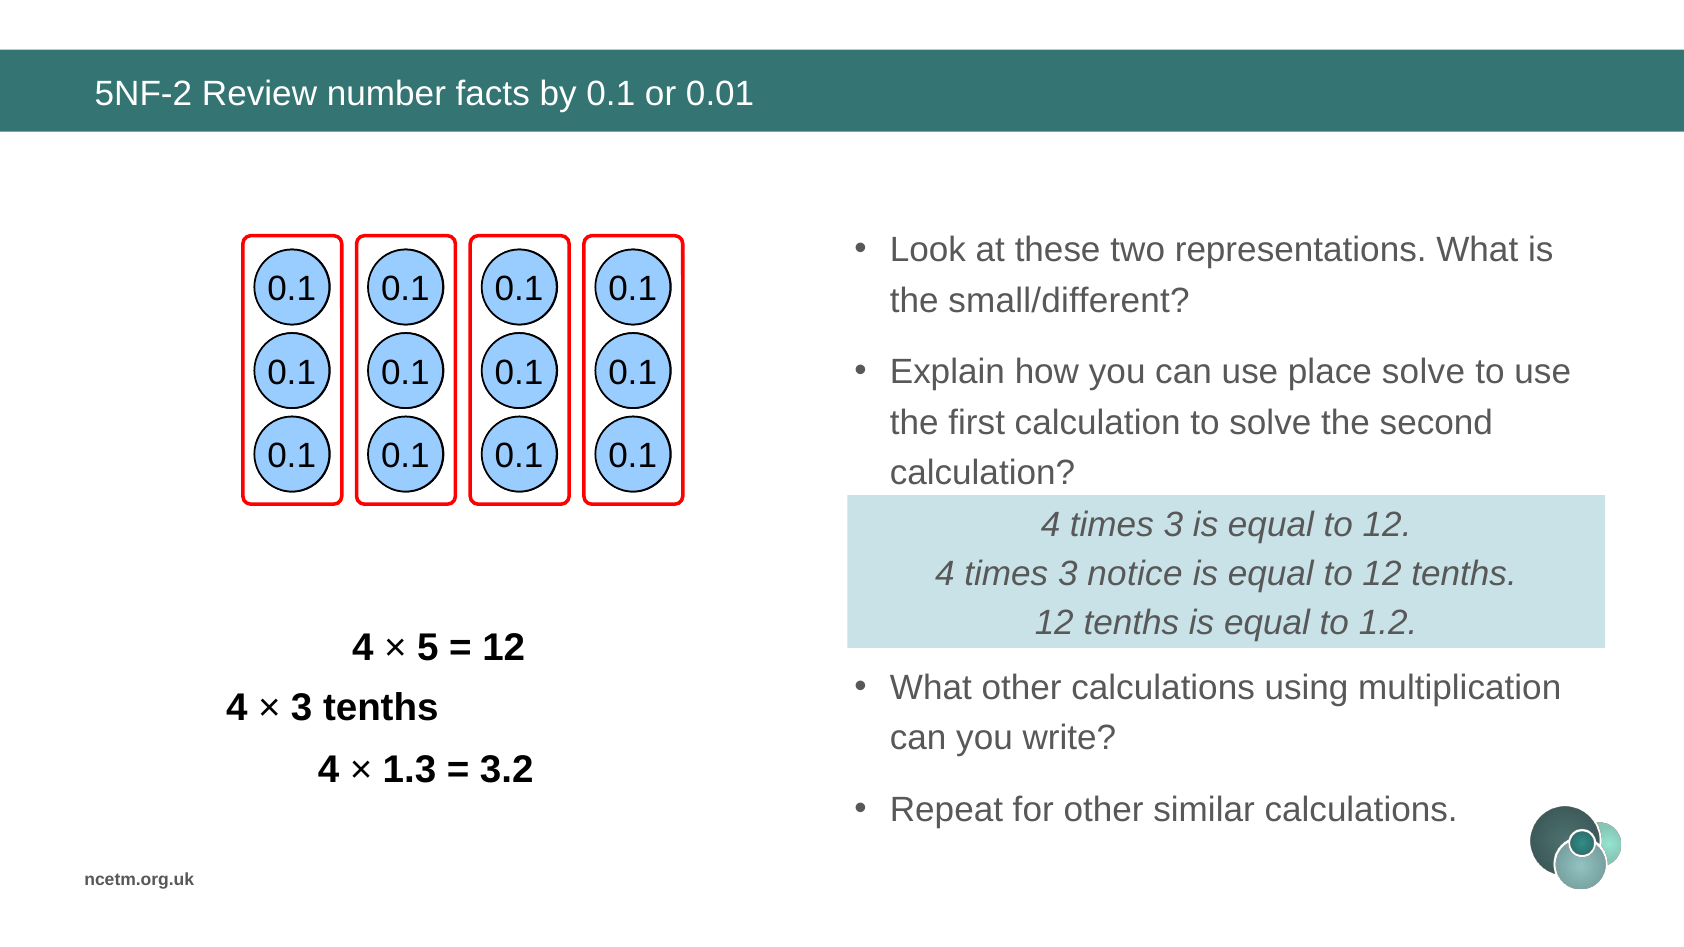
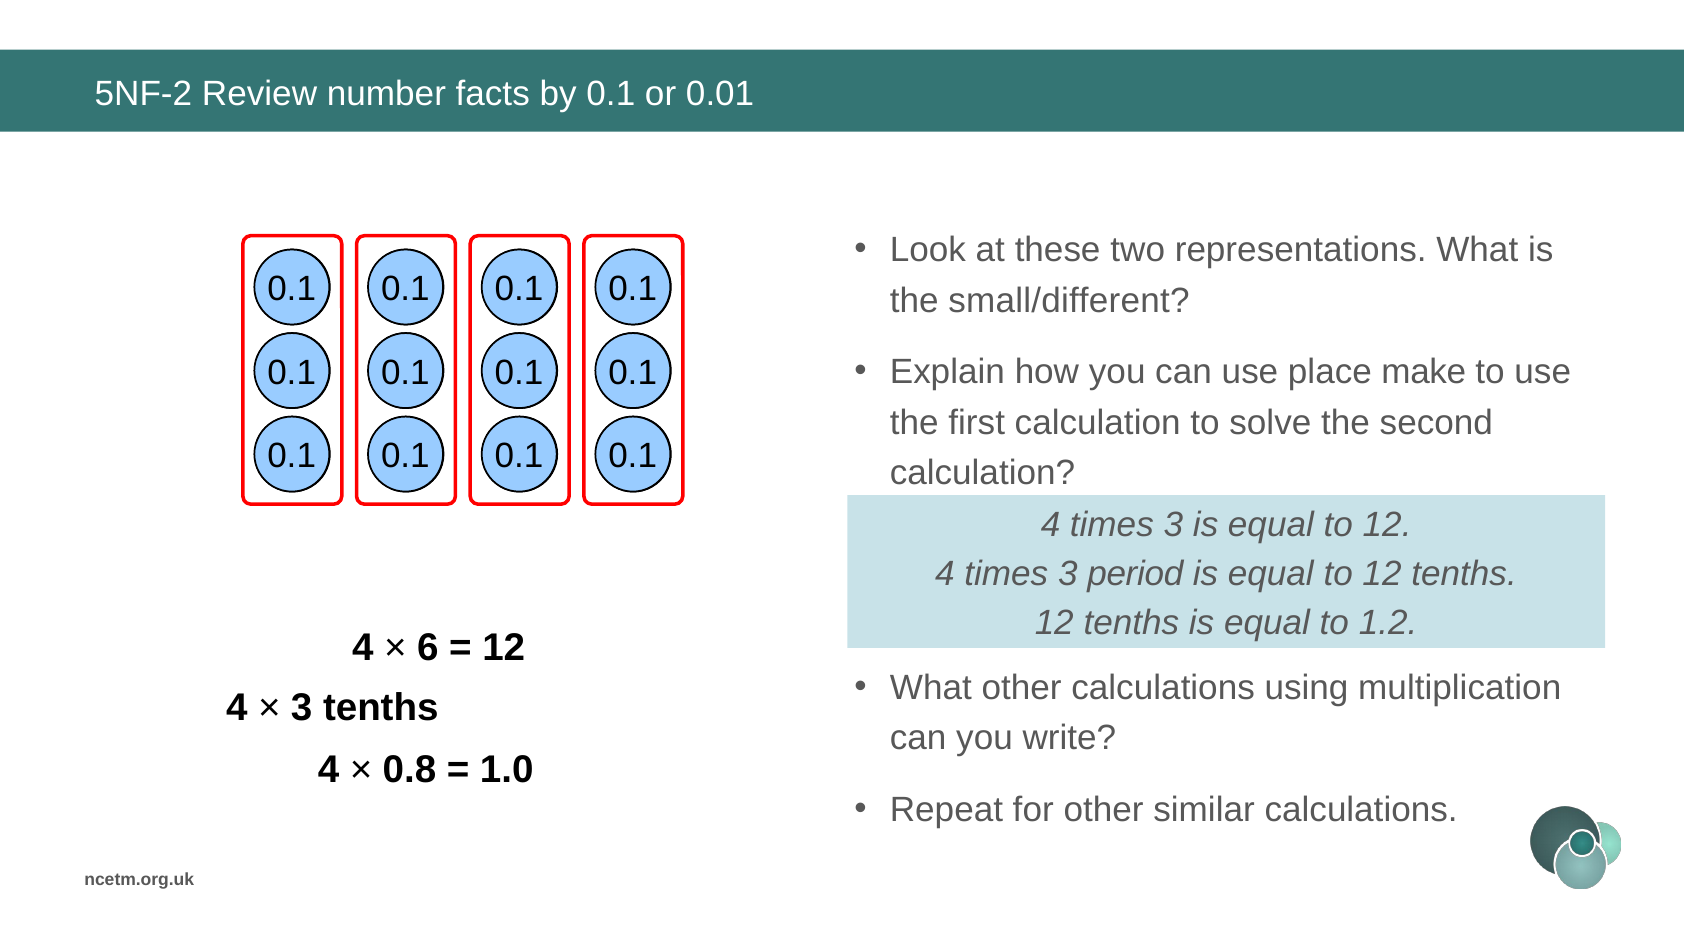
place solve: solve -> make (1424, 372)
notice: notice -> period (1135, 574)
5: 5 -> 6 (428, 648)
1.3: 1.3 -> 0.8 (409, 770)
3.2: 3.2 -> 1.0 (507, 770)
